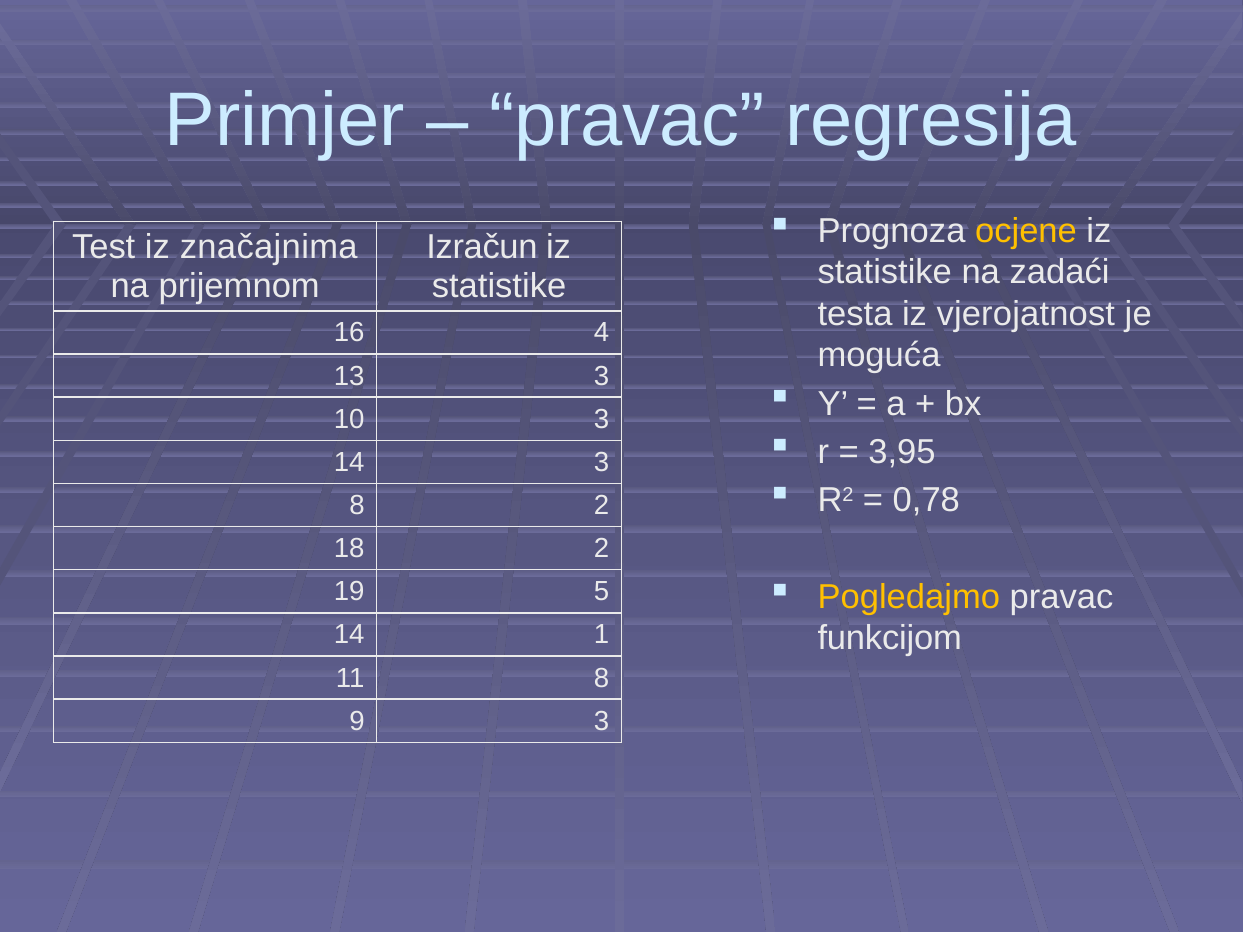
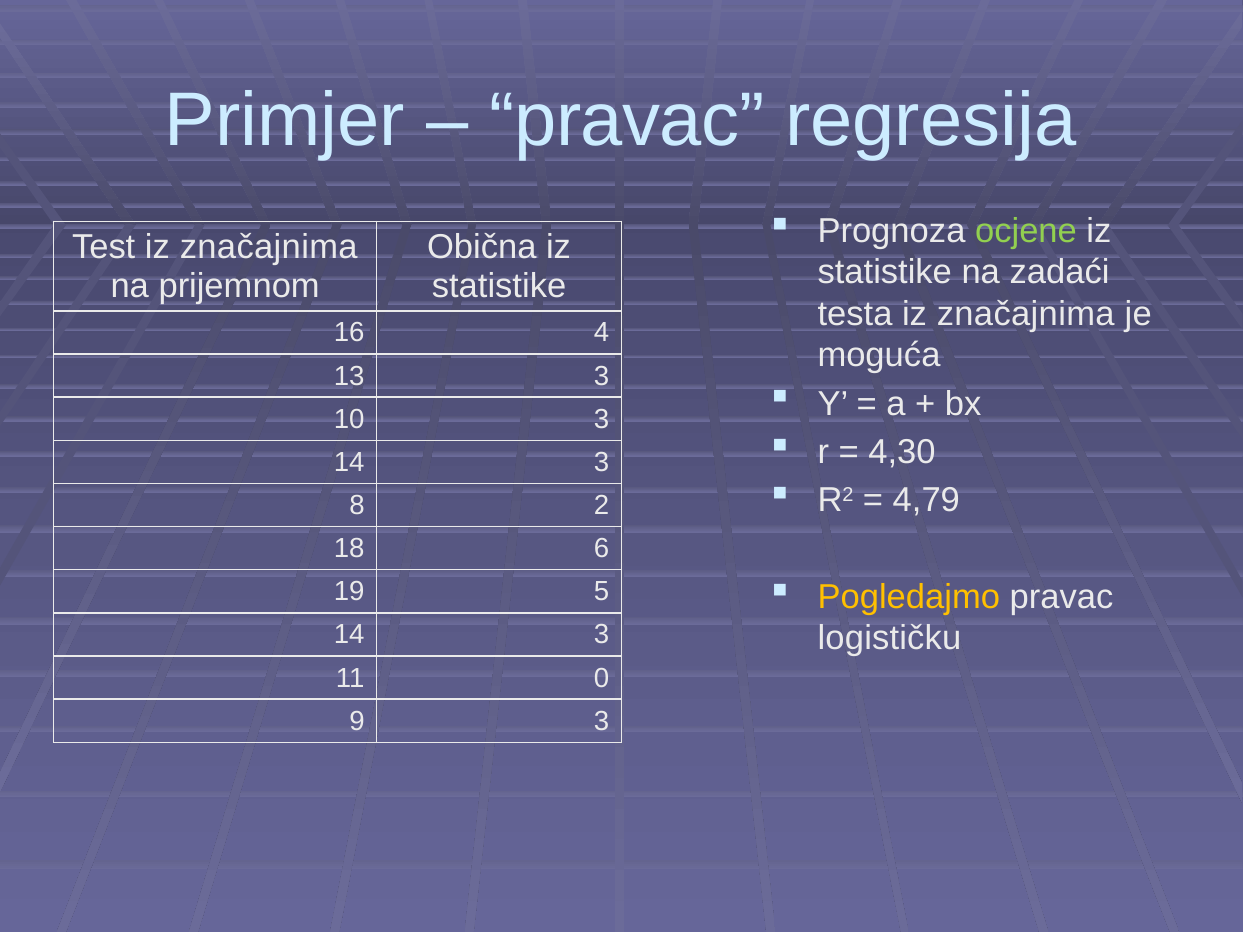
ocjene colour: yellow -> light green (1026, 231)
Izračun: Izračun -> Obična (482, 248)
testa iz vjerojatnost: vjerojatnost -> značajnima (1026, 314)
3,95: 3,95 -> 4,30 (902, 452)
0,78: 0,78 -> 4,79 (926, 501)
18 2: 2 -> 6 (602, 549)
1: 1 -> 3 (602, 635)
funkcijom: funkcijom -> logističku (889, 639)
11 8: 8 -> 0 (602, 678)
